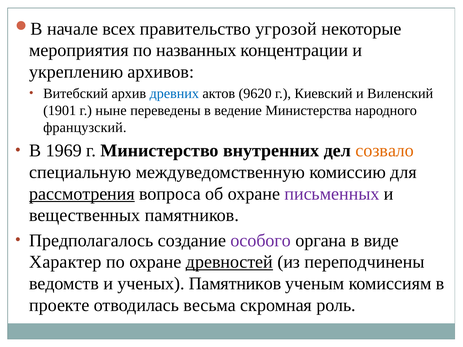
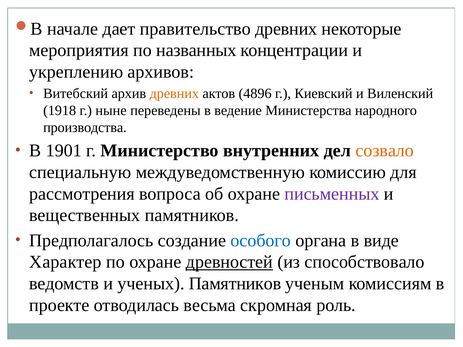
всех: всех -> дает (119, 29)
правительство угрозой: угрозой -> древних (286, 29)
древних colour: blue -> orange (174, 94)
9620: 9620 -> 4896 (255, 94)
1901: 1901 -> 1918 (60, 111)
французский: французский -> производства (85, 128)
1969: 1969 -> 1901 (64, 151)
рассмотрения underline: present -> none (82, 194)
особого colour: purple -> blue (261, 241)
переподчинены: переподчинены -> способствовало (365, 262)
